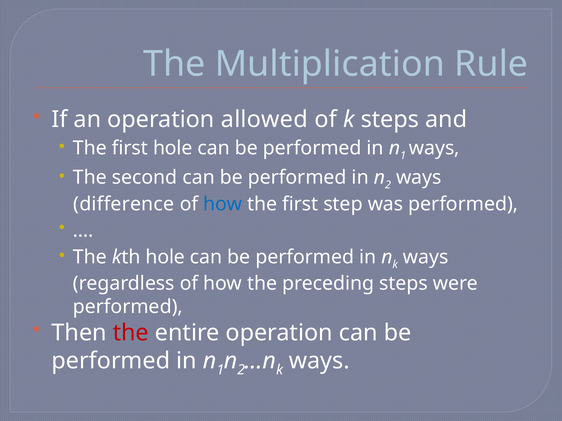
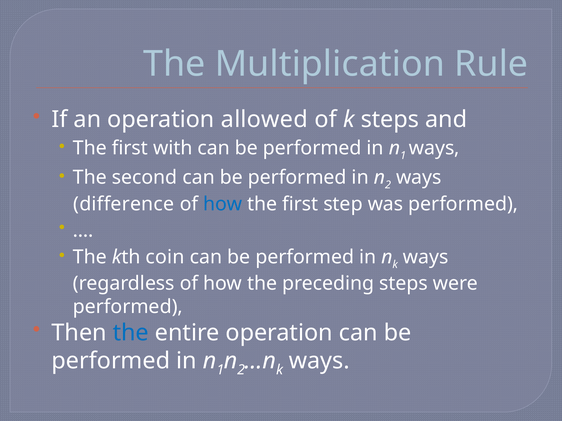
first hole: hole -> with (173, 148)
kth hole: hole -> coin (165, 257)
the colour: red -> blue (131, 333)
